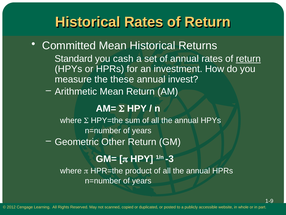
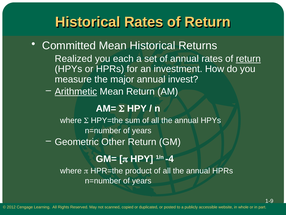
Standard: Standard -> Realized (73, 59)
cash: cash -> each (123, 59)
these: these -> major (122, 79)
Arithmetic underline: none -> present (76, 91)
-3: -3 -> -4 (169, 159)
